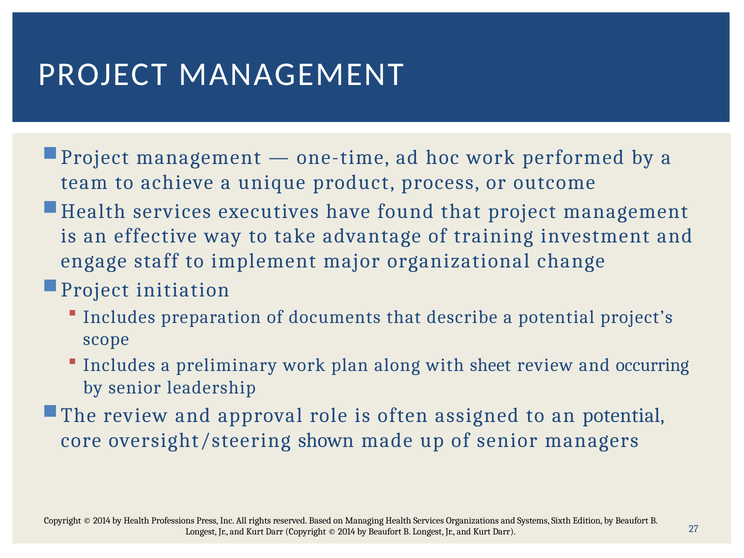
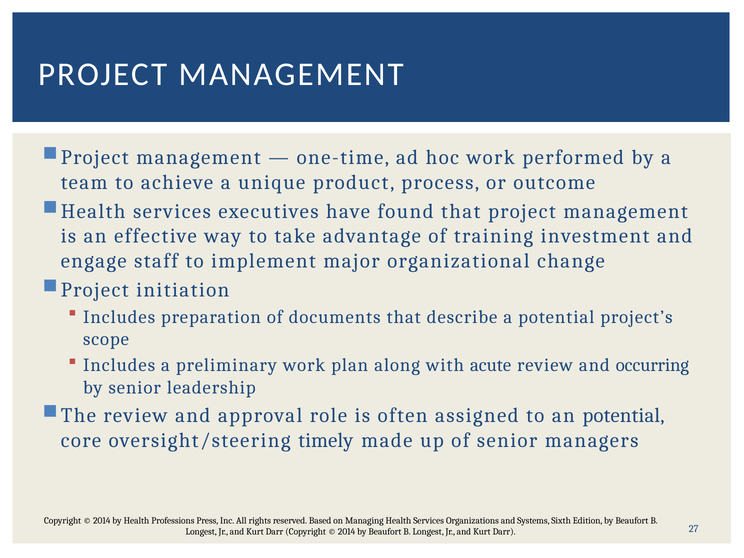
sheet: sheet -> acute (491, 365)
shown: shown -> timely (326, 440)
